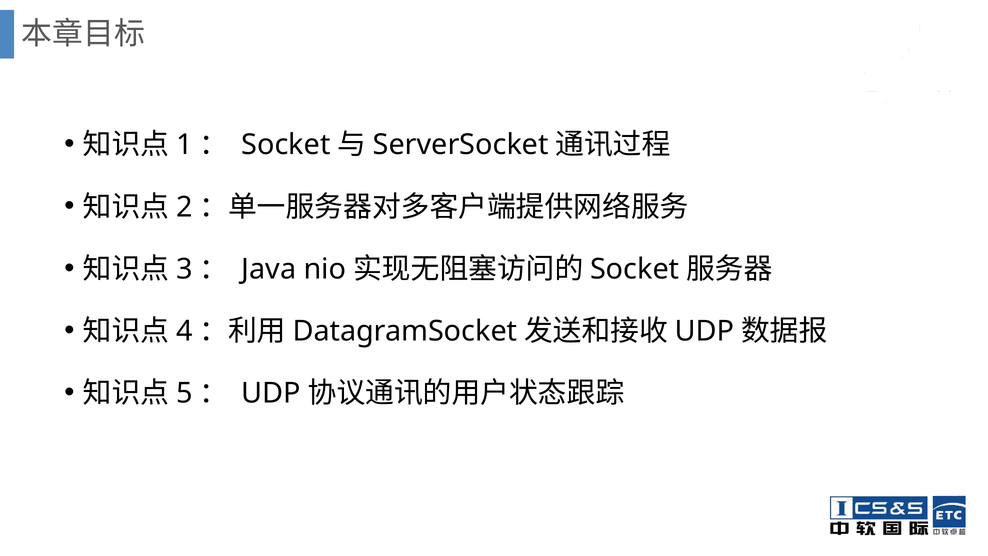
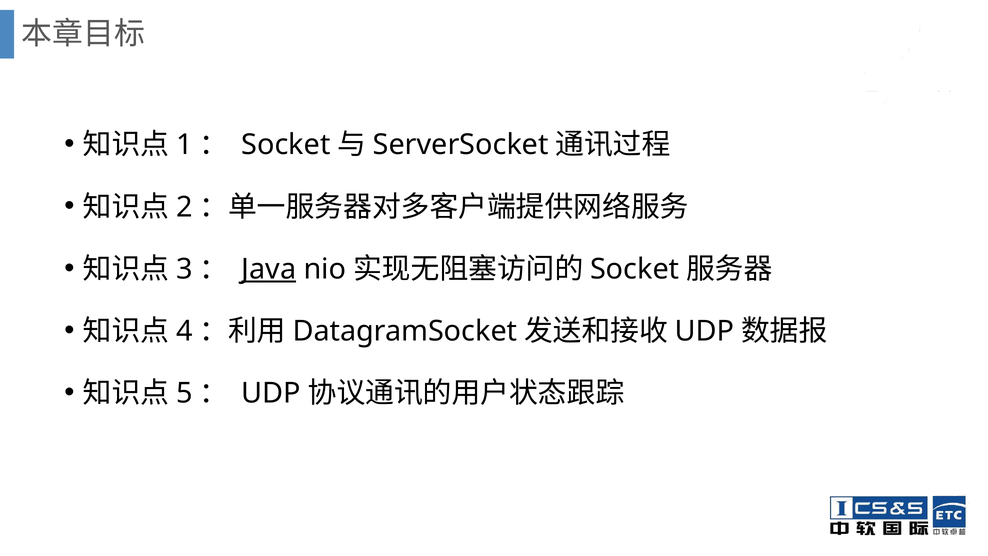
Java underline: none -> present (269, 269)
